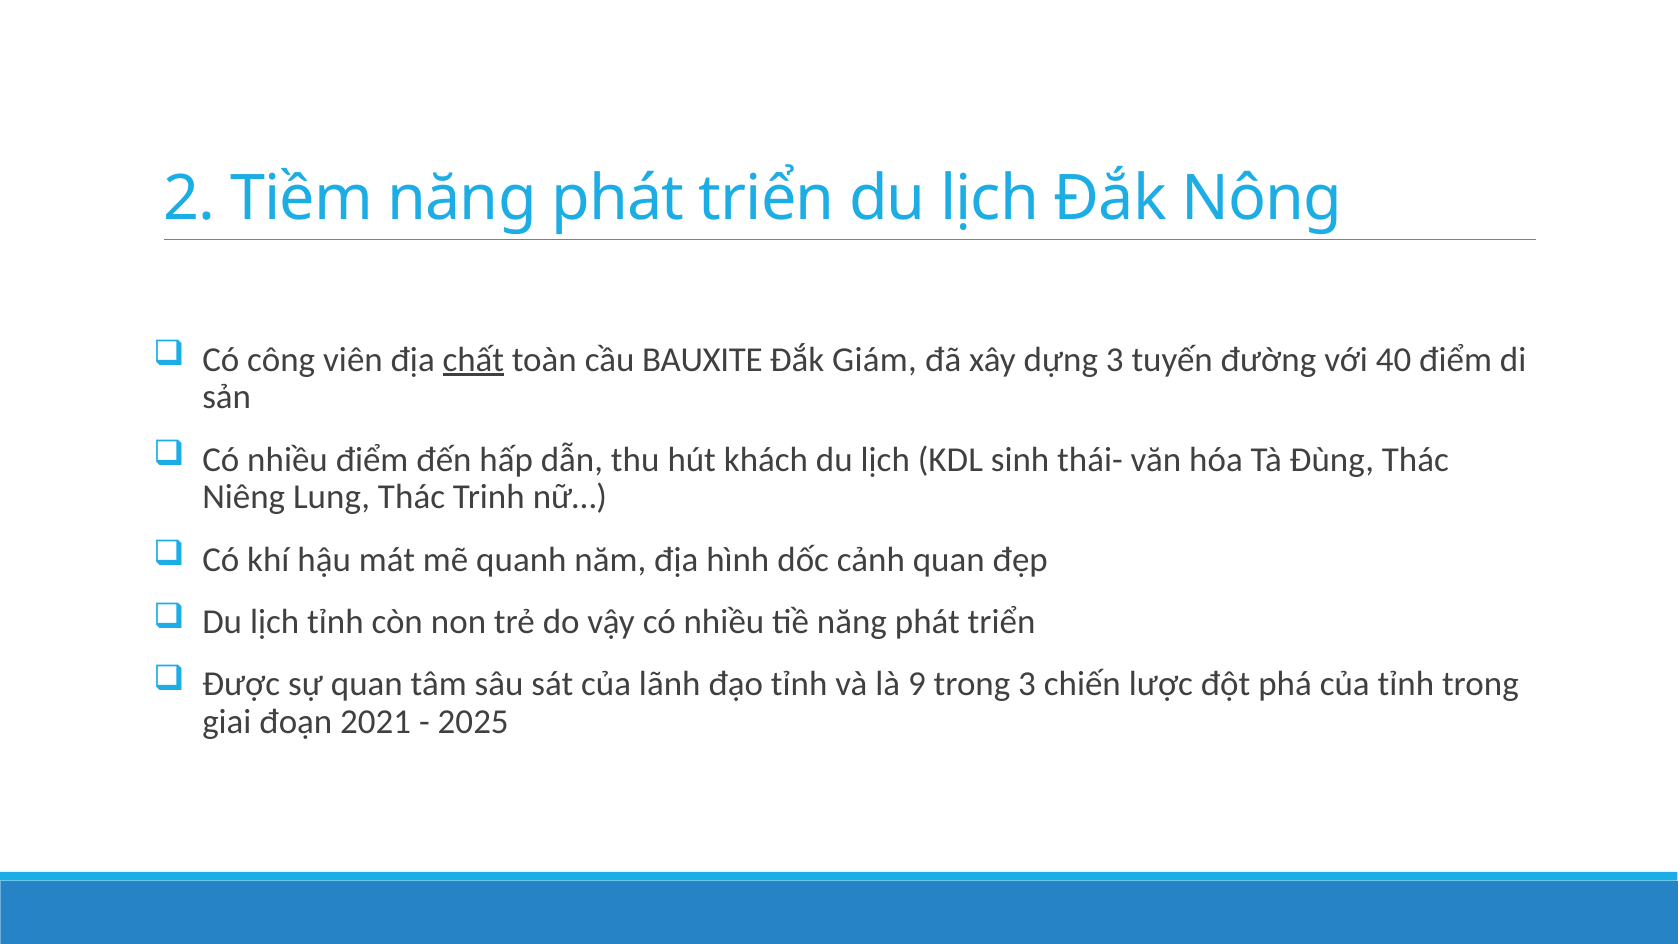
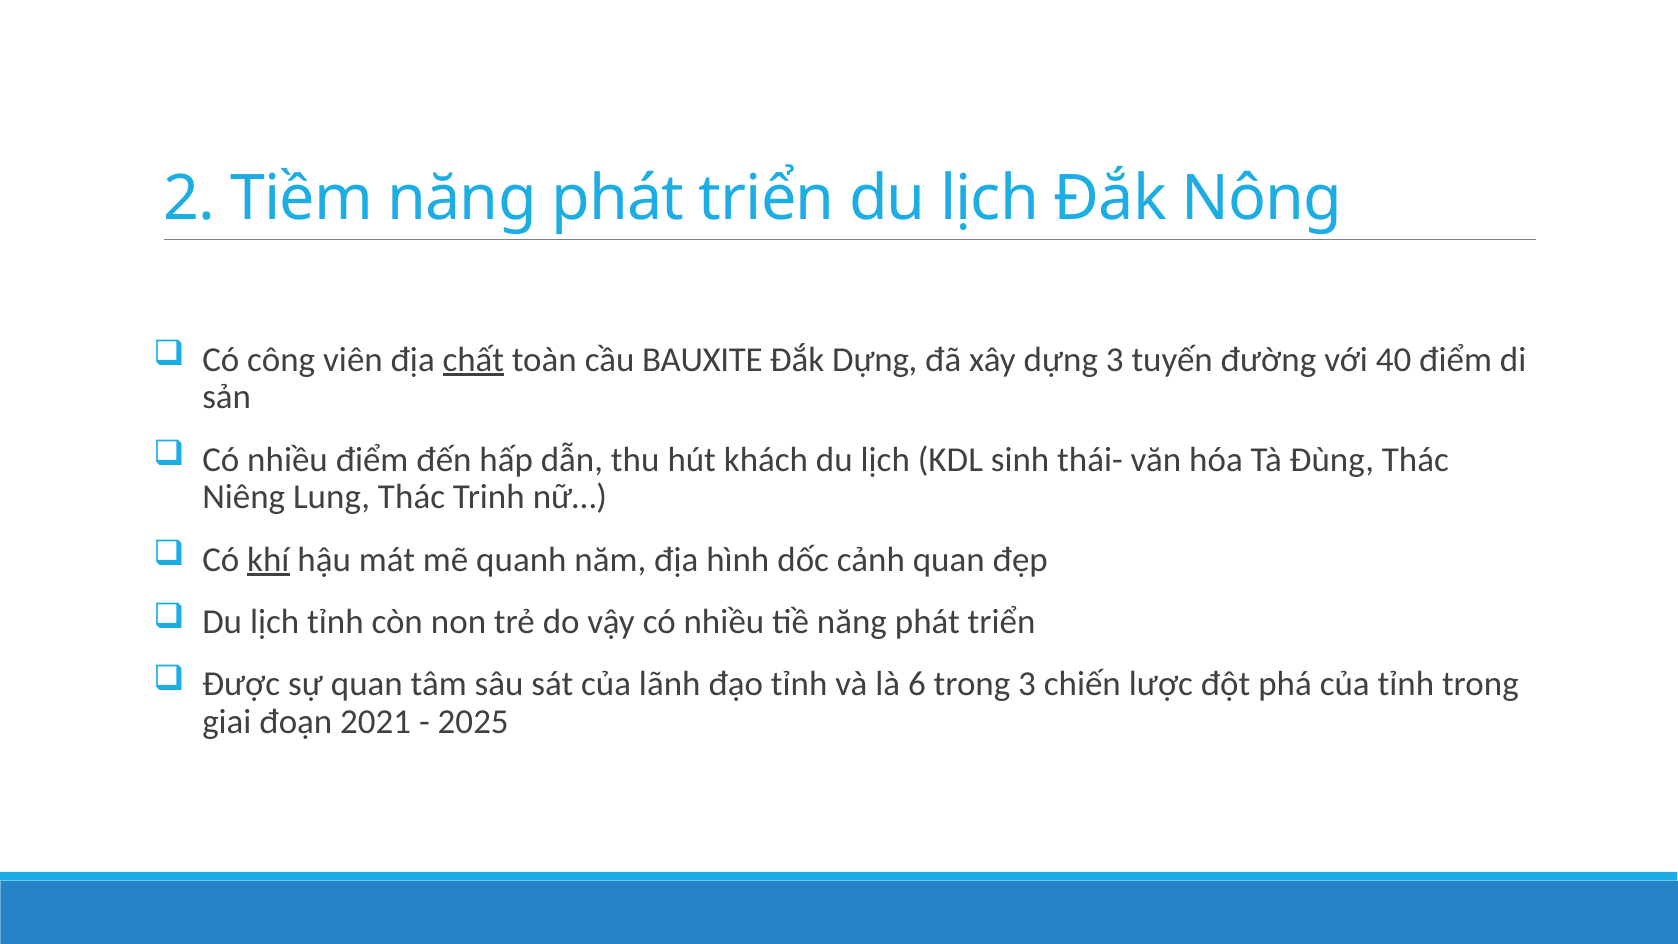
Đắk Giám: Giám -> Dựng (875, 359)
khí underline: none -> present (268, 559)
9: 9 -> 6 (917, 684)
